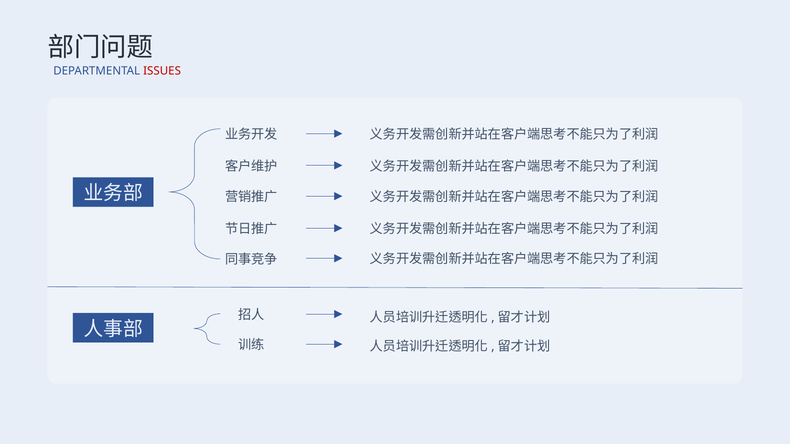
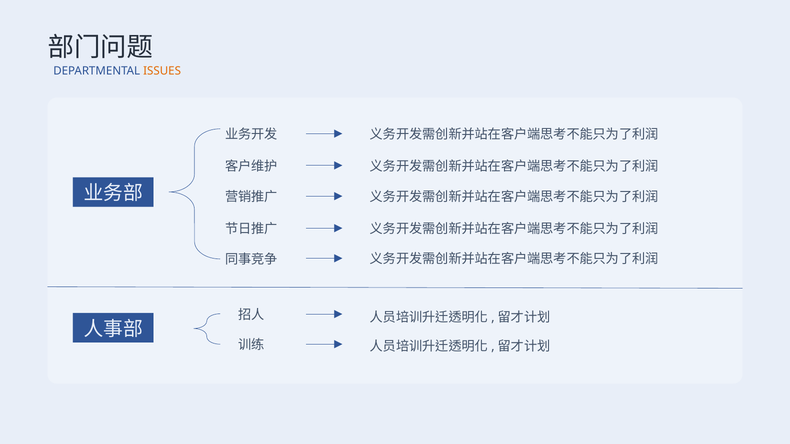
ISSUES colour: red -> orange (162, 71)
